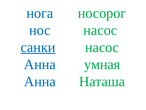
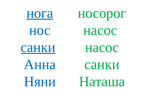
нога underline: none -> present (40, 13)
умная: умная -> санки (102, 64)
Анна: Анна -> Няни (40, 81)
